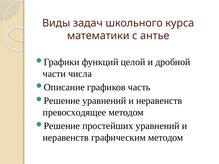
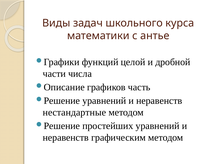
превосходящее: превосходящее -> нестандартные (74, 113)
